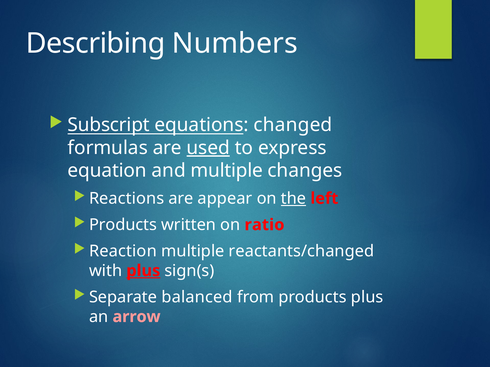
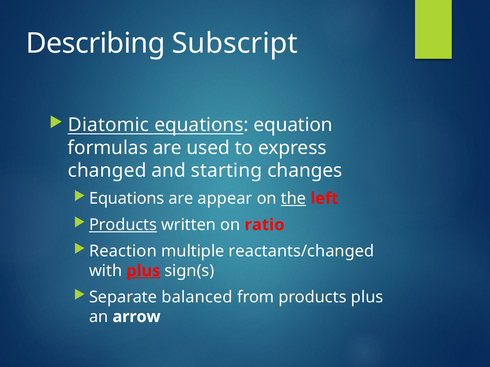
Numbers: Numbers -> Subscript (235, 43)
Subscript: Subscript -> Diatomic (109, 125)
changed: changed -> equation (293, 125)
used underline: present -> none (208, 148)
equation: equation -> changed (107, 171)
and multiple: multiple -> starting (227, 171)
Reactions: Reactions -> Equations (127, 199)
Products underline: none -> present (123, 225)
arrow colour: pink -> white (137, 317)
